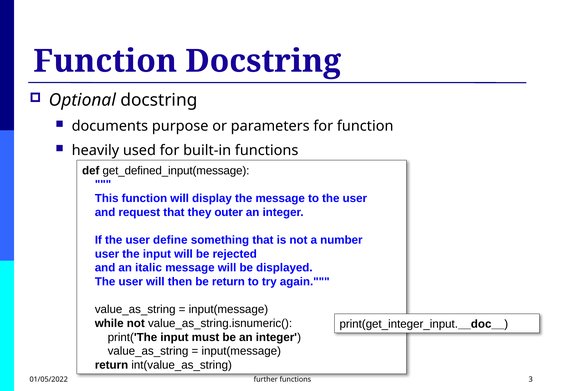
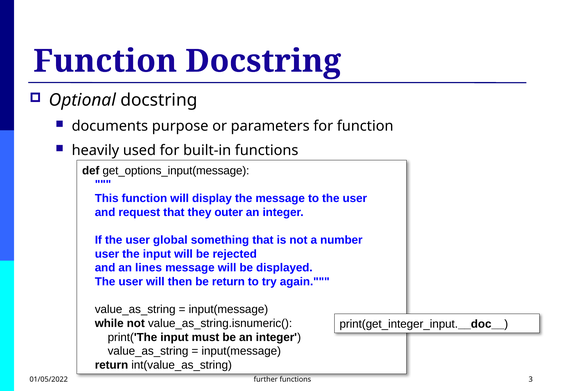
get_defined_input(message: get_defined_input(message -> get_options_input(message (176, 170)
define: define -> global (170, 240)
italic: italic -> lines (149, 267)
